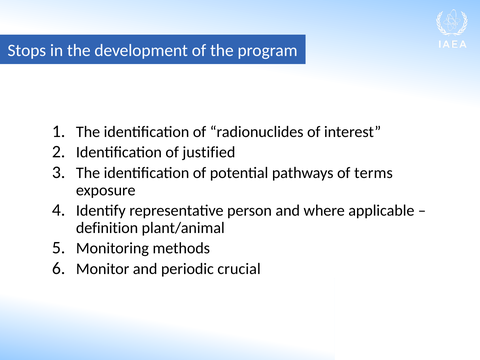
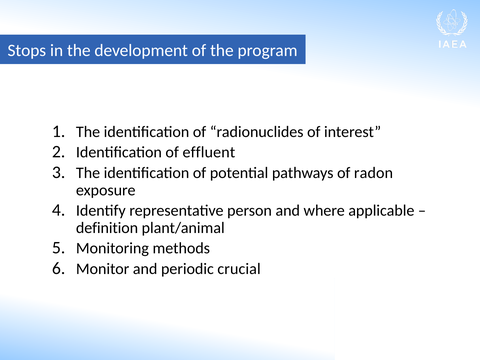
justified: justified -> effluent (209, 152)
terms: terms -> radon (374, 173)
